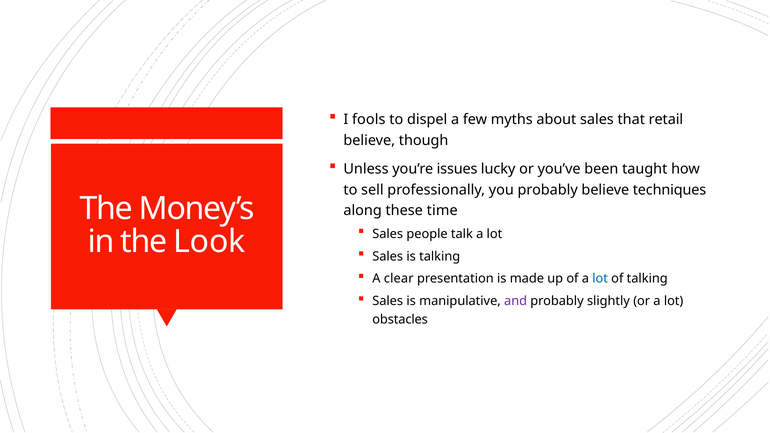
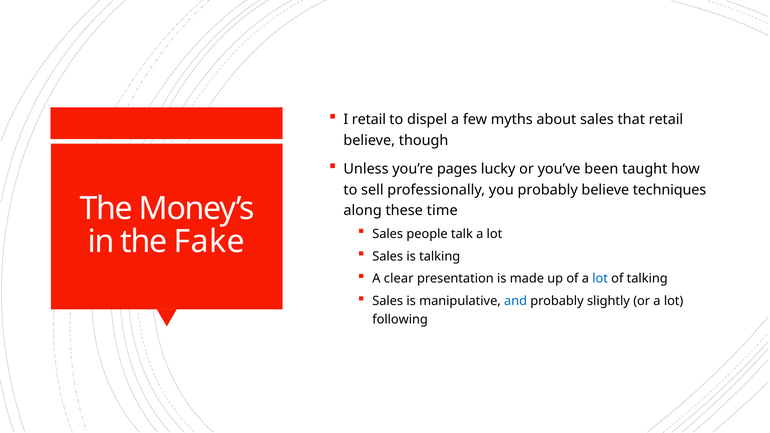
I fools: fools -> retail (369, 120)
issues: issues -> pages (457, 169)
Look: Look -> Fake (209, 242)
and colour: purple -> blue (516, 301)
obstacles: obstacles -> following (400, 320)
